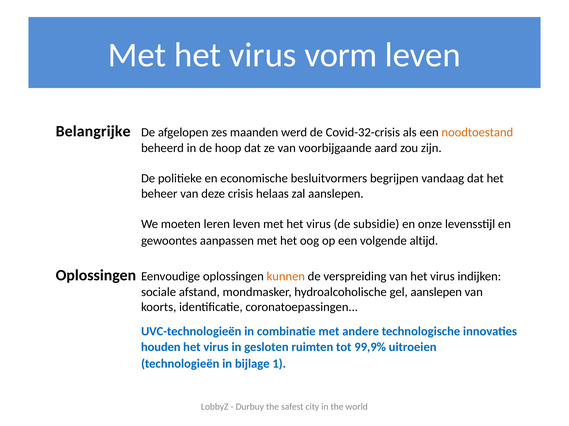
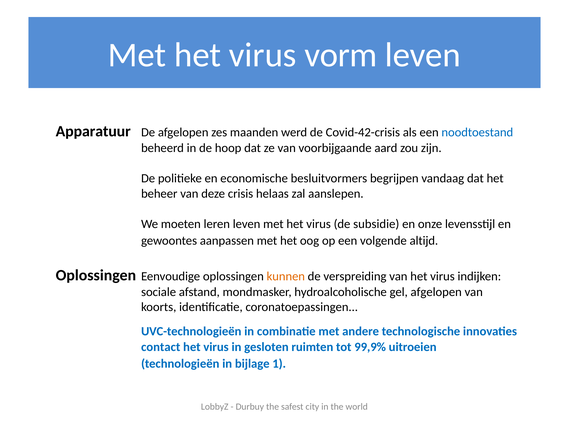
Belangrijke: Belangrijke -> Apparatuur (93, 132)
Covid-32-crisis: Covid-32-crisis -> Covid-42-crisis (363, 133)
noodtoestand colour: orange -> blue (477, 133)
gel aanslepen: aanslepen -> afgelopen (436, 293)
houden: houden -> contact (161, 348)
